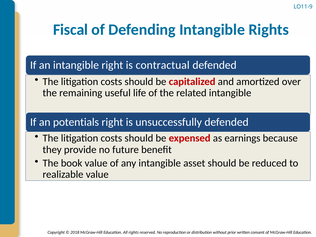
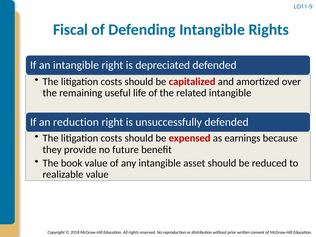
contractual: contractual -> depreciated (163, 65)
potentials: potentials -> reduction (76, 122)
